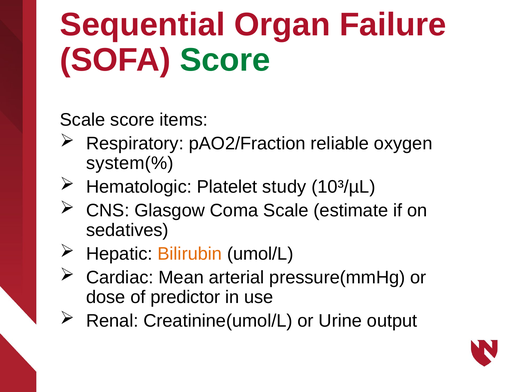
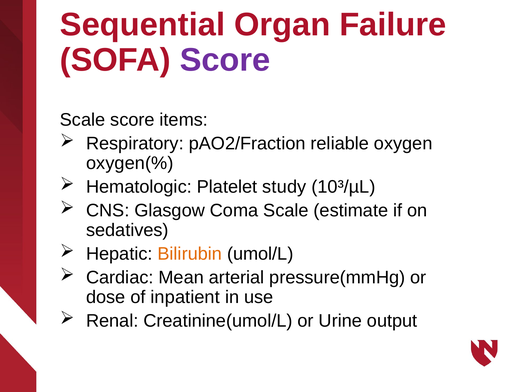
Score colour: green -> purple (225, 60)
system(%: system(% -> oxygen(% (130, 163)
predictor: predictor -> inpatient (185, 297)
